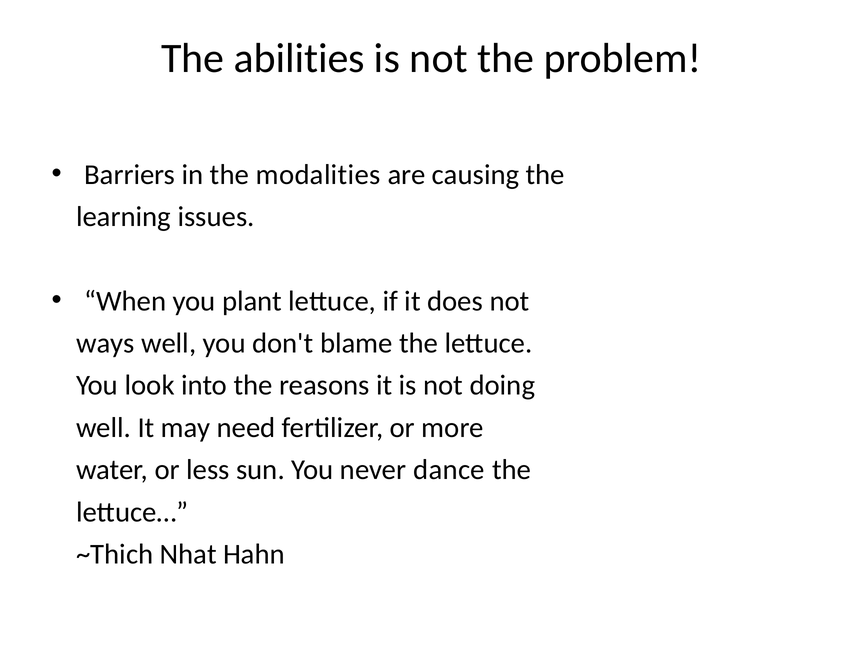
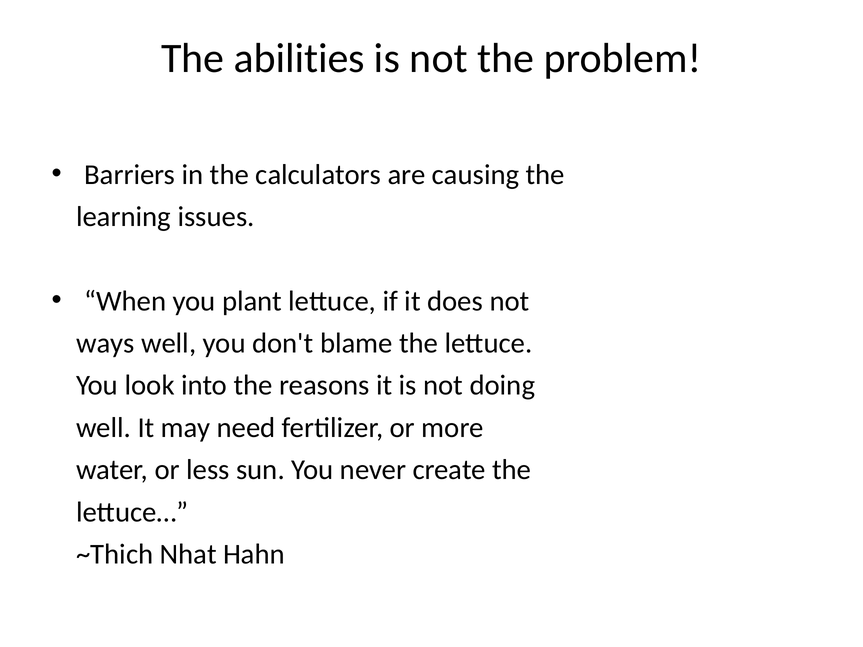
modalities: modalities -> calculators (318, 175)
dance: dance -> create (449, 470)
